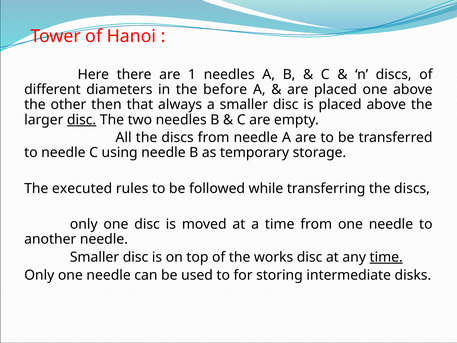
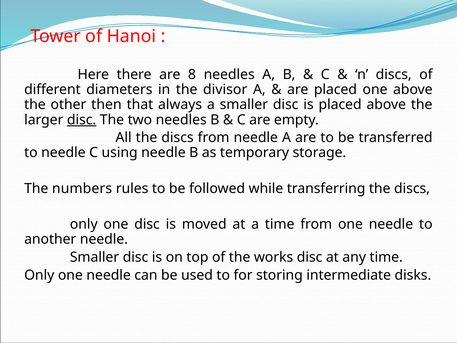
1: 1 -> 8 (192, 74)
before: before -> divisor (225, 90)
executed: executed -> numbers (82, 188)
time underline: present -> none (386, 257)
